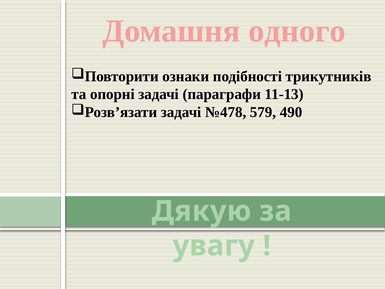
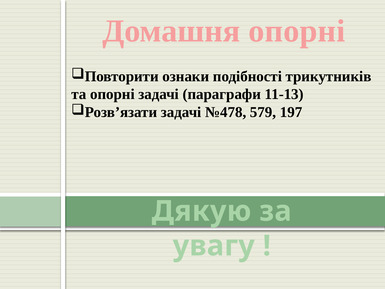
Домашня одного: одного -> опорні (297, 31)
490: 490 -> 197 (291, 112)
